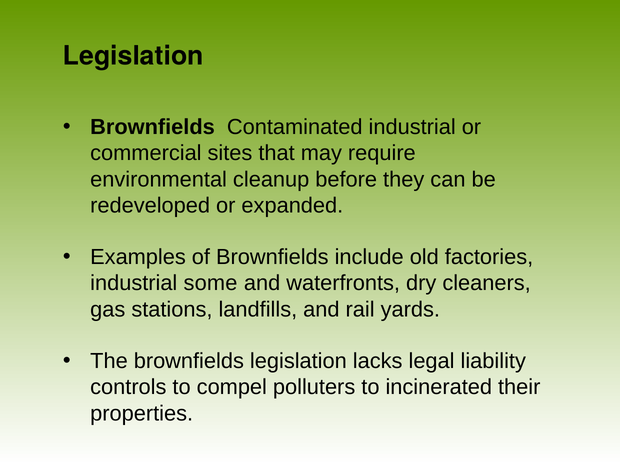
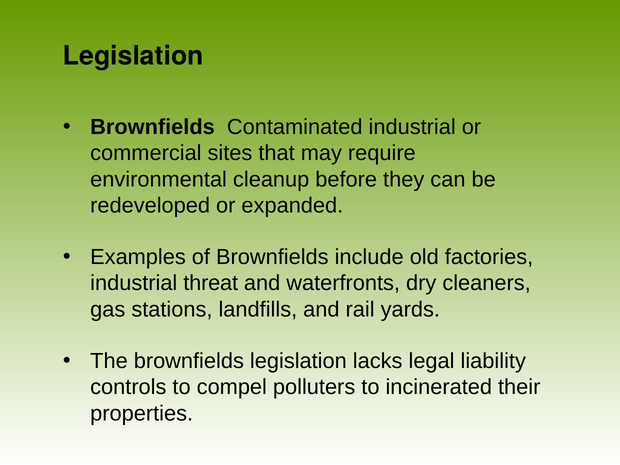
some: some -> threat (211, 283)
